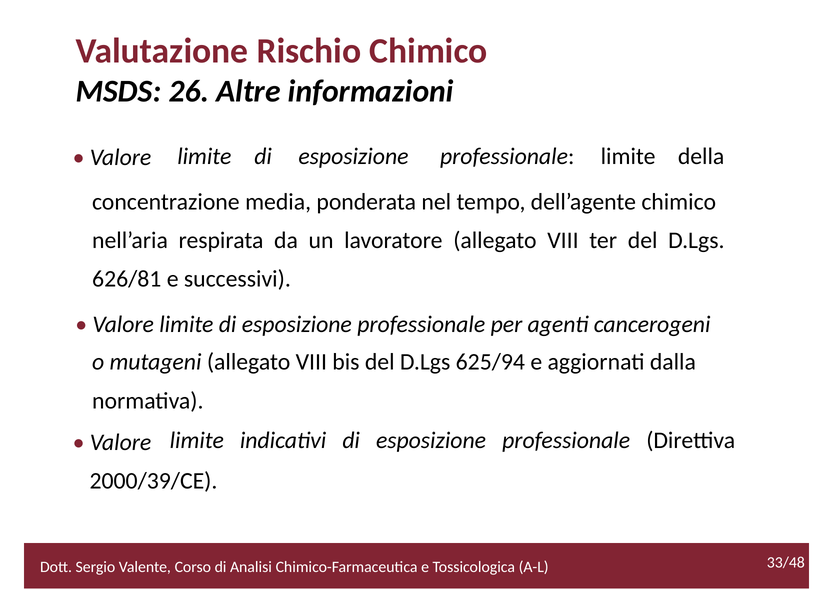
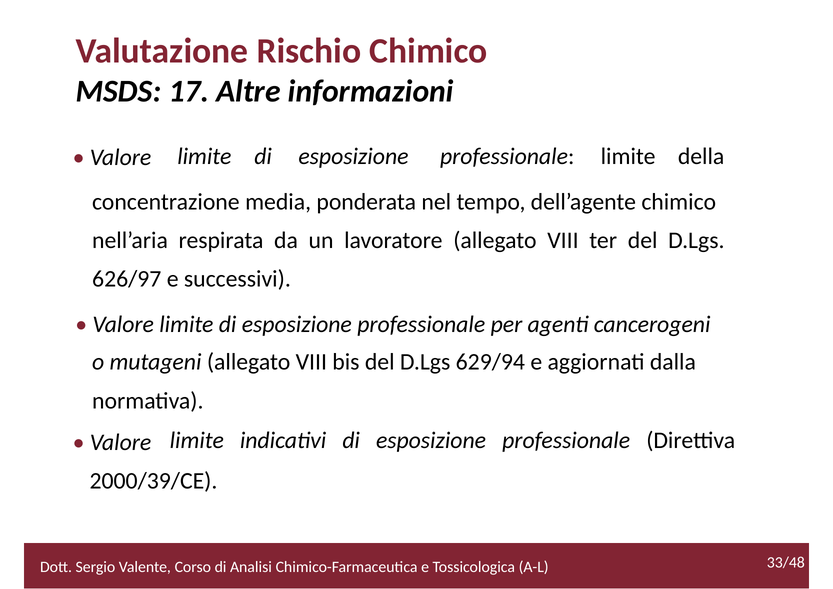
26: 26 -> 17 (189, 91)
626/81: 626/81 -> 626/97 (127, 279)
625/94: 625/94 -> 629/94 (490, 362)
